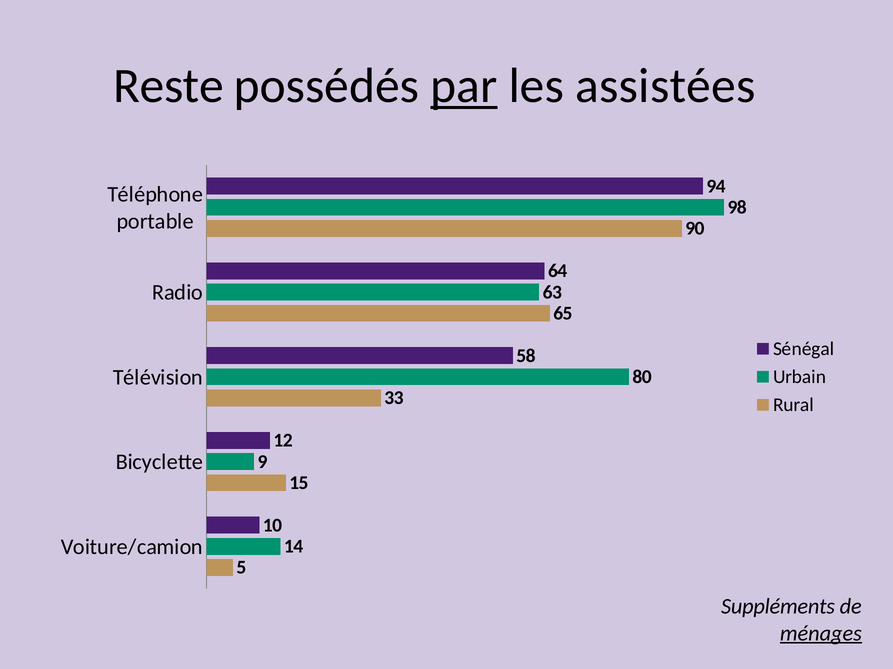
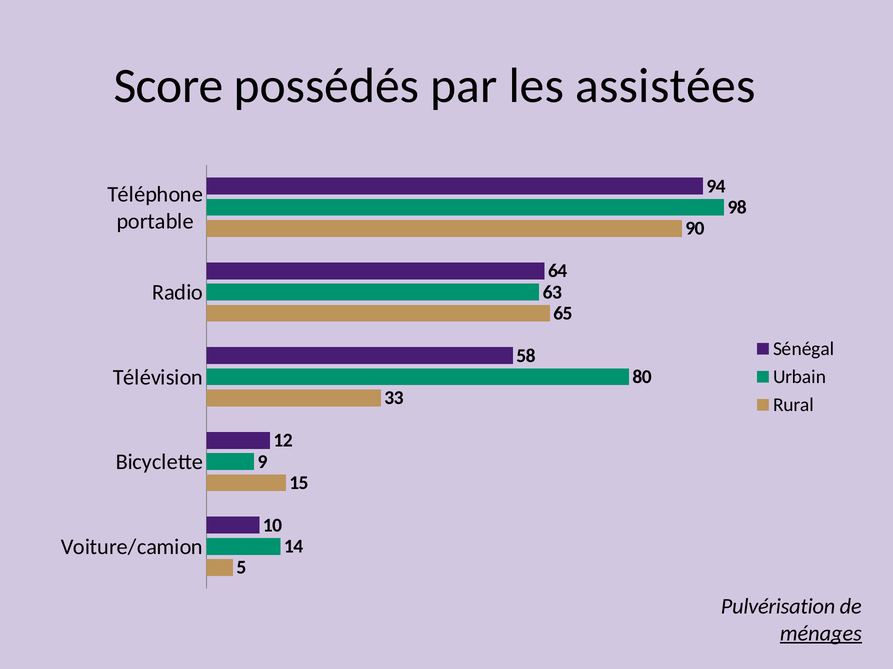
Reste: Reste -> Score (169, 86)
par underline: present -> none (464, 86)
Suppléments: Suppléments -> Pulvérisation (778, 607)
